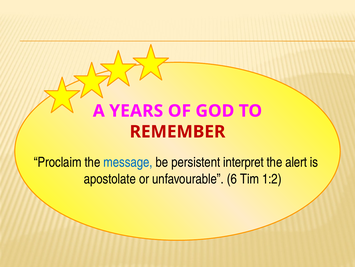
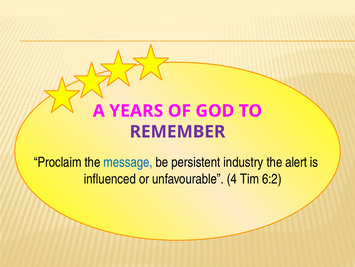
REMEMBER colour: red -> purple (177, 131)
interpret: interpret -> industry (243, 162)
apostolate: apostolate -> influenced (110, 178)
6: 6 -> 4 (232, 178)
1:2: 1:2 -> 6:2 (272, 178)
